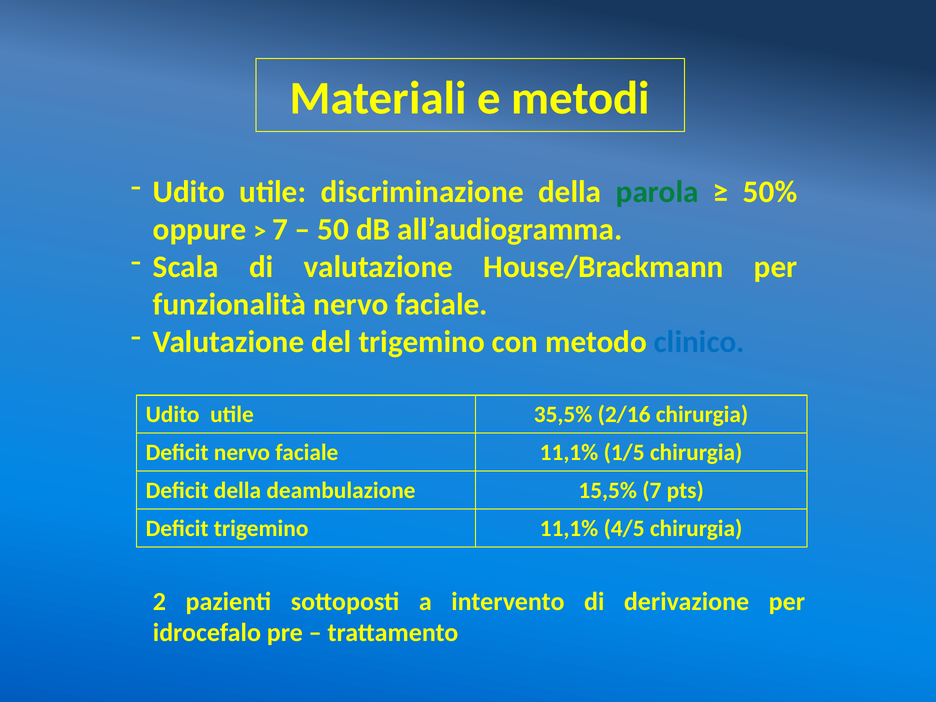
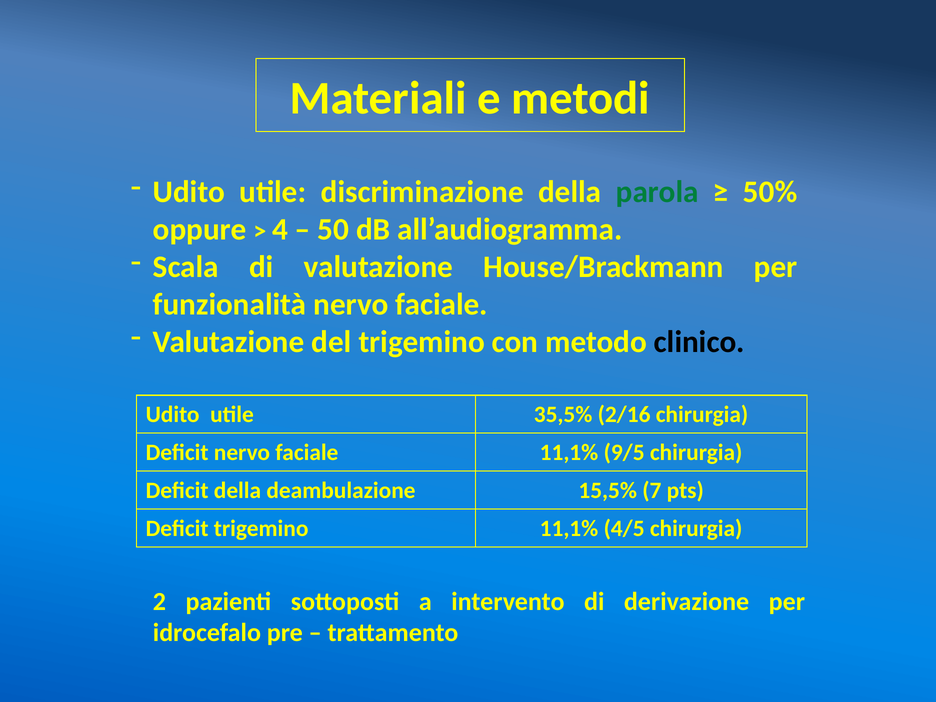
7: 7 -> 4 (280, 230)
clinico colour: blue -> black (699, 342)
1/5: 1/5 -> 9/5 (624, 452)
